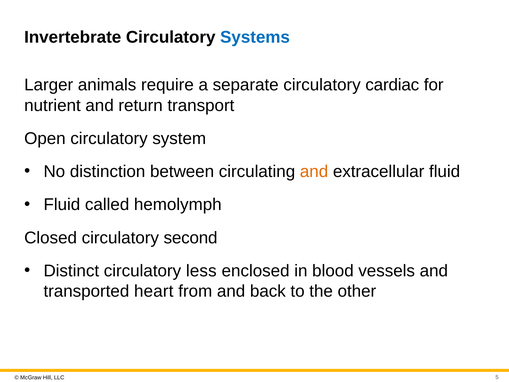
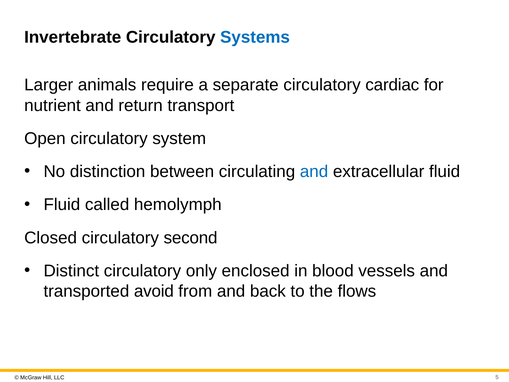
and colour: orange -> blue (314, 172)
less: less -> only (201, 271)
heart: heart -> avoid (154, 291)
other: other -> flows (357, 291)
